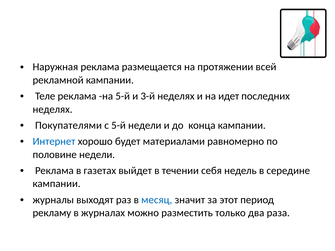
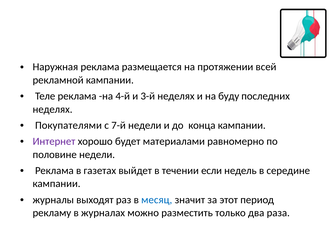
на 5-й: 5-й -> 4-й (123, 96)
идет: идет -> буду (229, 96)
с 5-й: 5-й -> 7-й (119, 125)
Интернет colour: blue -> purple (54, 142)
себя: себя -> если (212, 171)
